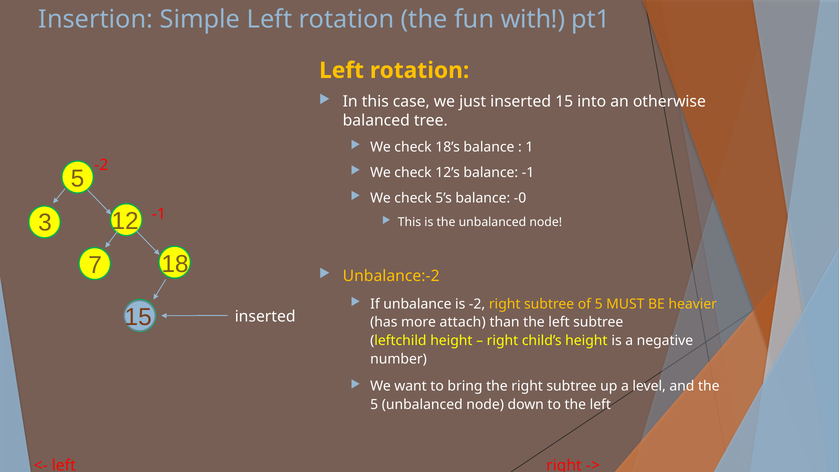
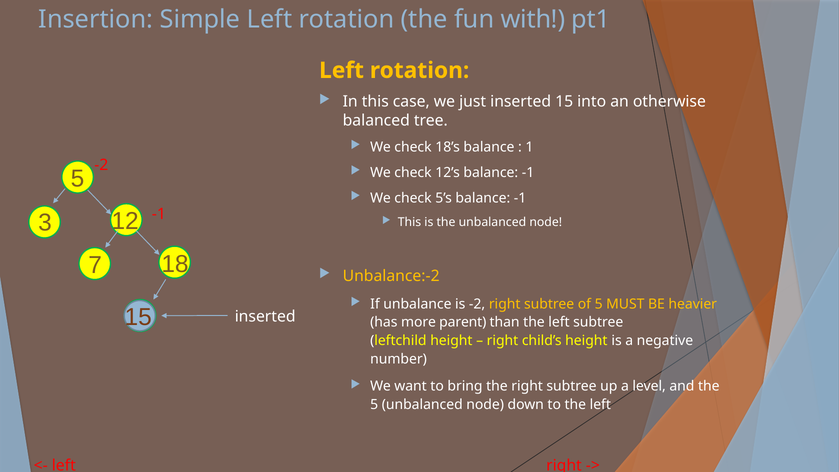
5’s balance -0: -0 -> -1 (520, 198)
attach: attach -> parent (463, 322)
